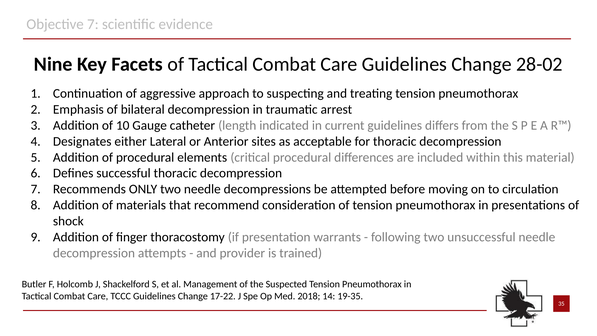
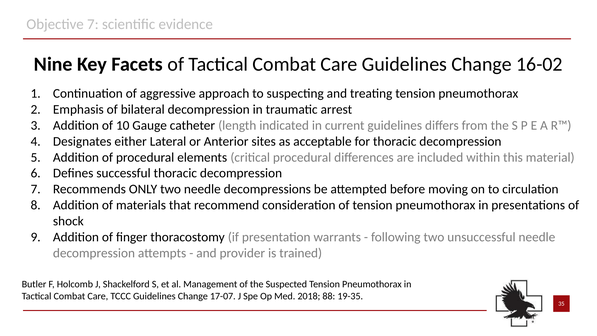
28-02: 28-02 -> 16-02 (539, 64)
17-22: 17-22 -> 17-07 (223, 296)
14: 14 -> 88 (329, 296)
